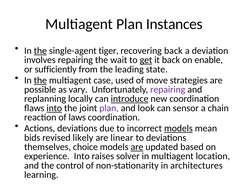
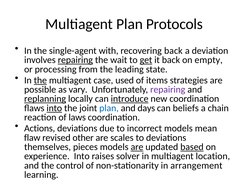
Instances: Instances -> Protocols (174, 24)
the underline: present -> none (40, 51)
tiger: tiger -> with (109, 51)
repairing underline: none -> present (75, 60)
enable: enable -> empty (209, 60)
sufficiently: sufficiently -> processing (56, 69)
move: move -> items (157, 80)
replanning underline: none -> present (45, 99)
plan colour: purple -> blue (109, 108)
look: look -> days (146, 108)
sensor: sensor -> beliefs (186, 108)
models underline: present -> none (178, 128)
bids: bids -> flaw (32, 138)
likely: likely -> other (83, 138)
linear: linear -> scales (122, 138)
choice: choice -> pieces (85, 147)
based underline: none -> present (192, 147)
architectures: architectures -> arrangement (196, 165)
